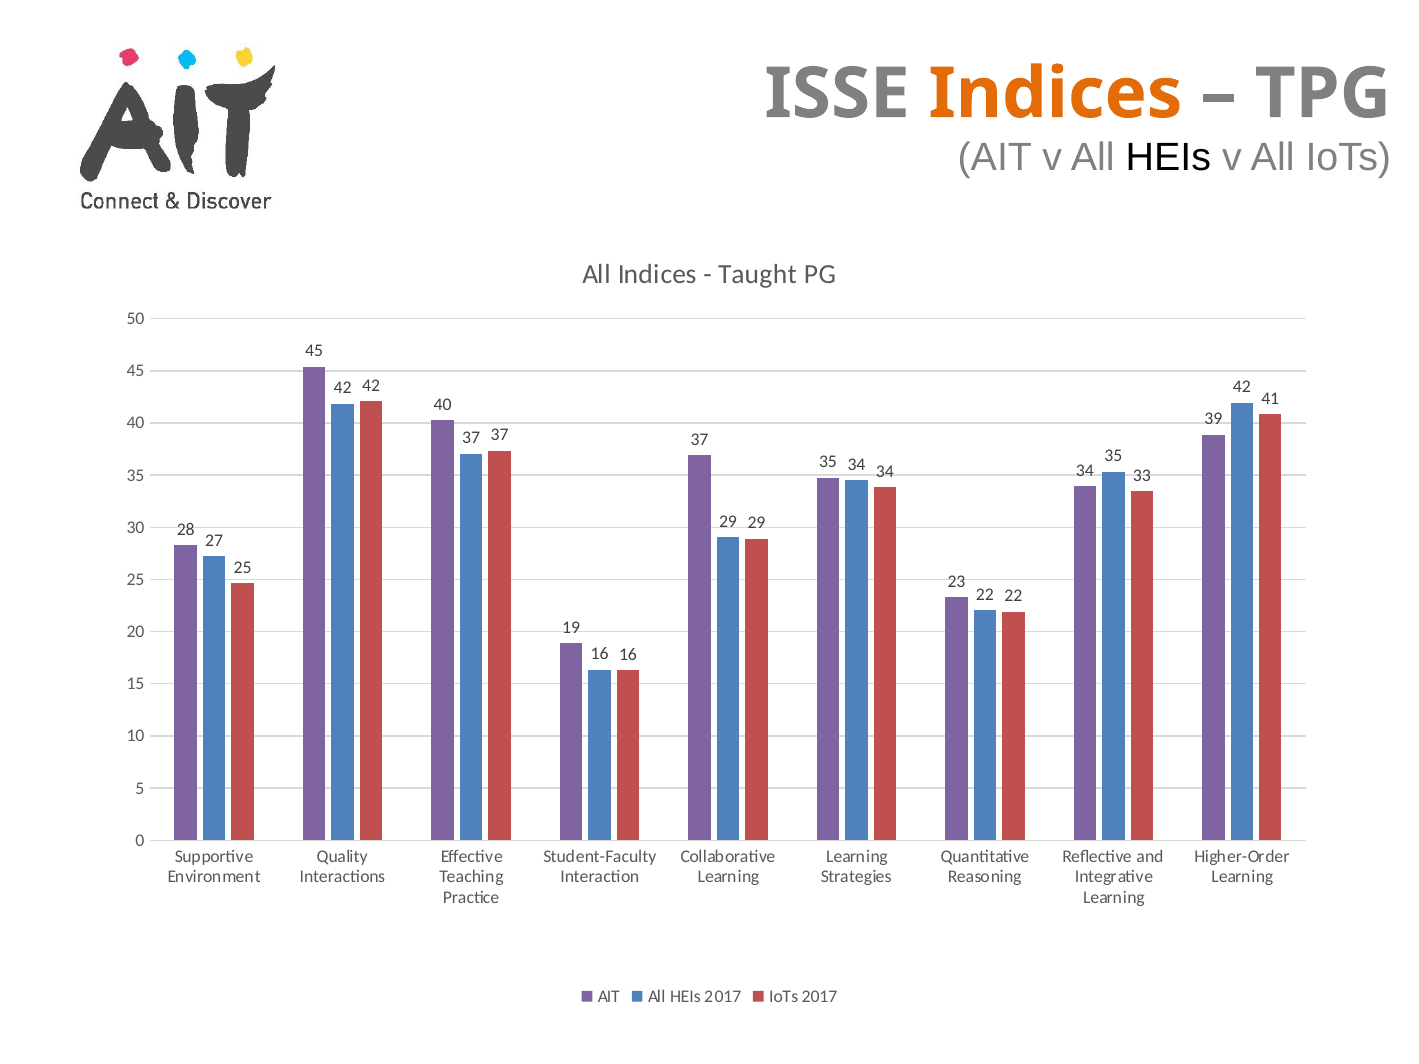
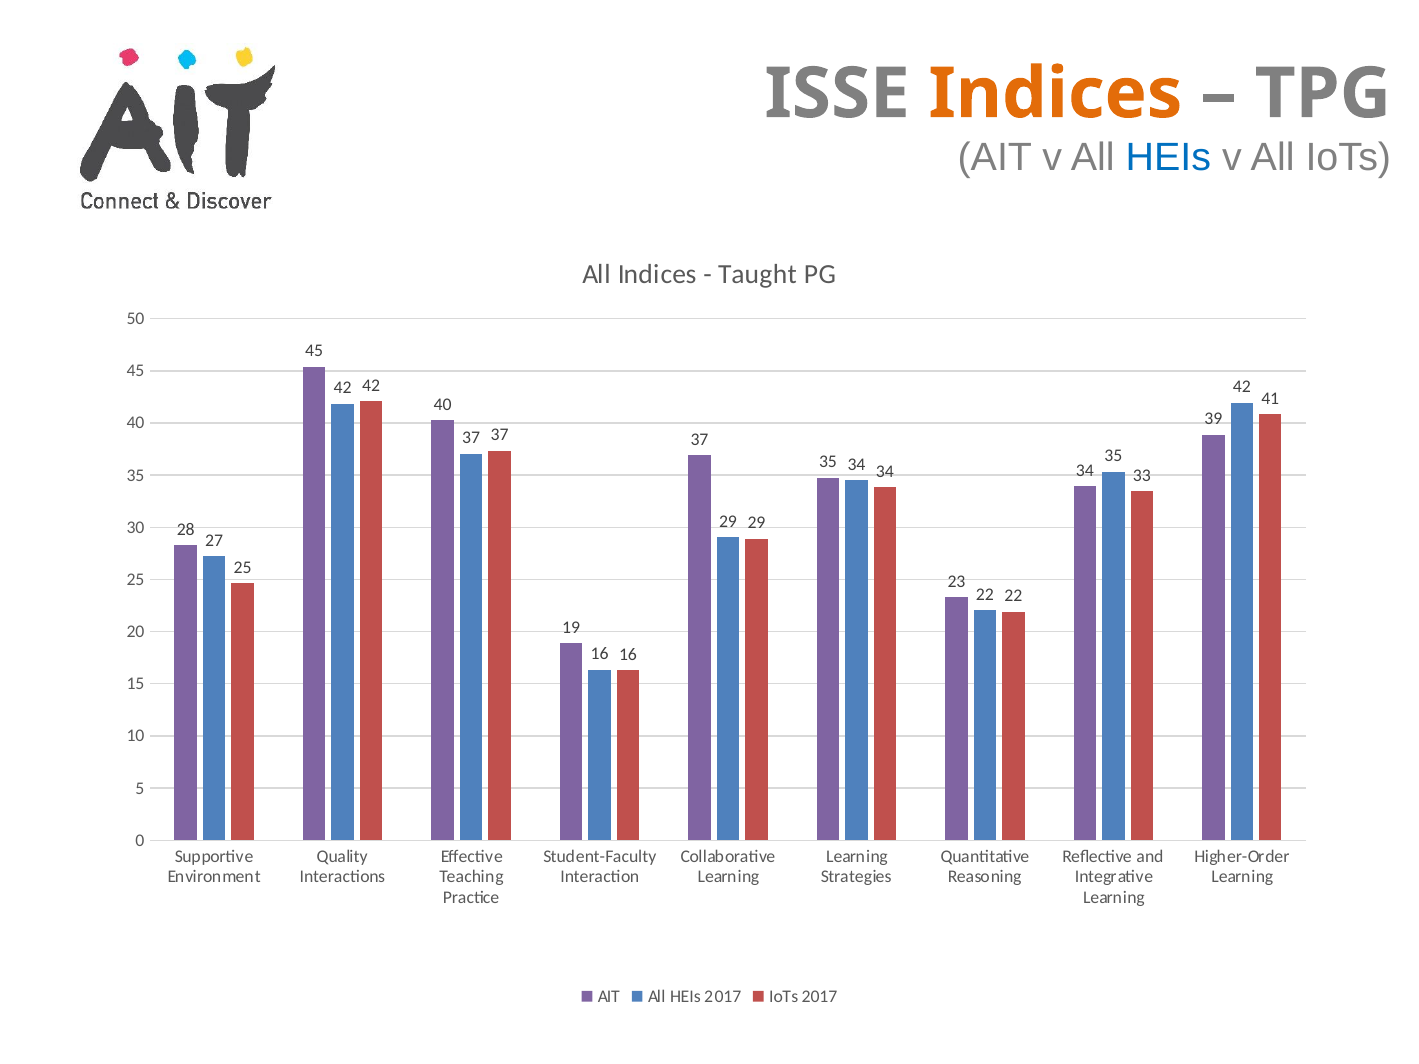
HEIs colour: black -> blue (1168, 158)
